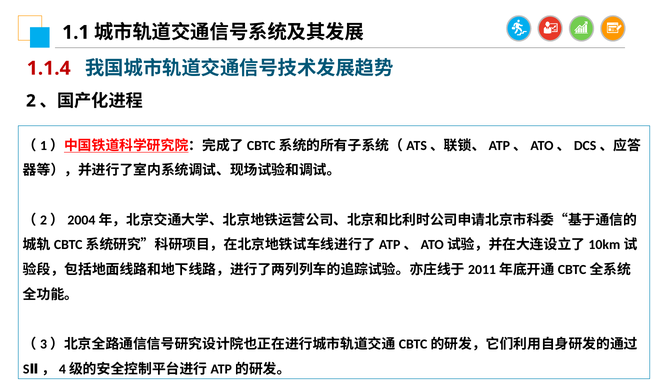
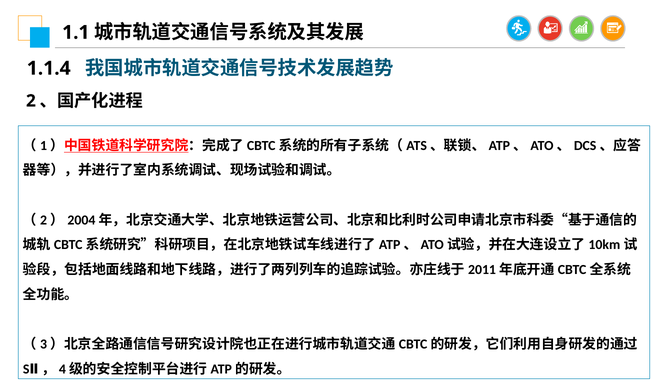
1.1.4 colour: red -> black (49, 68)
